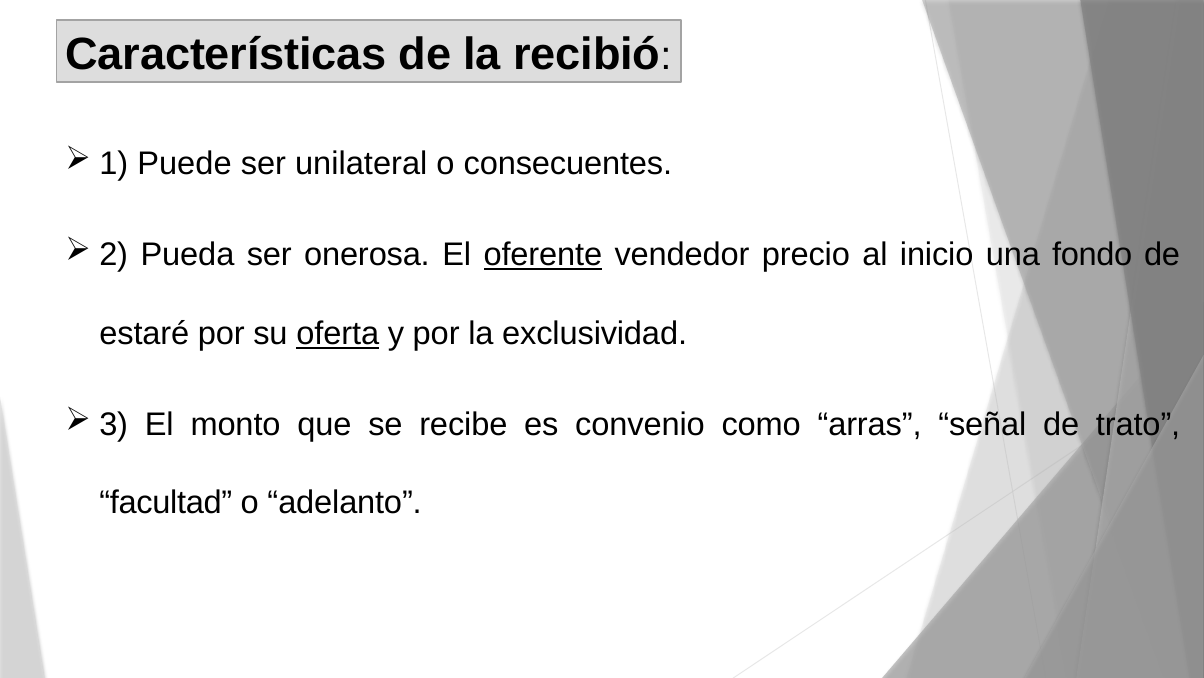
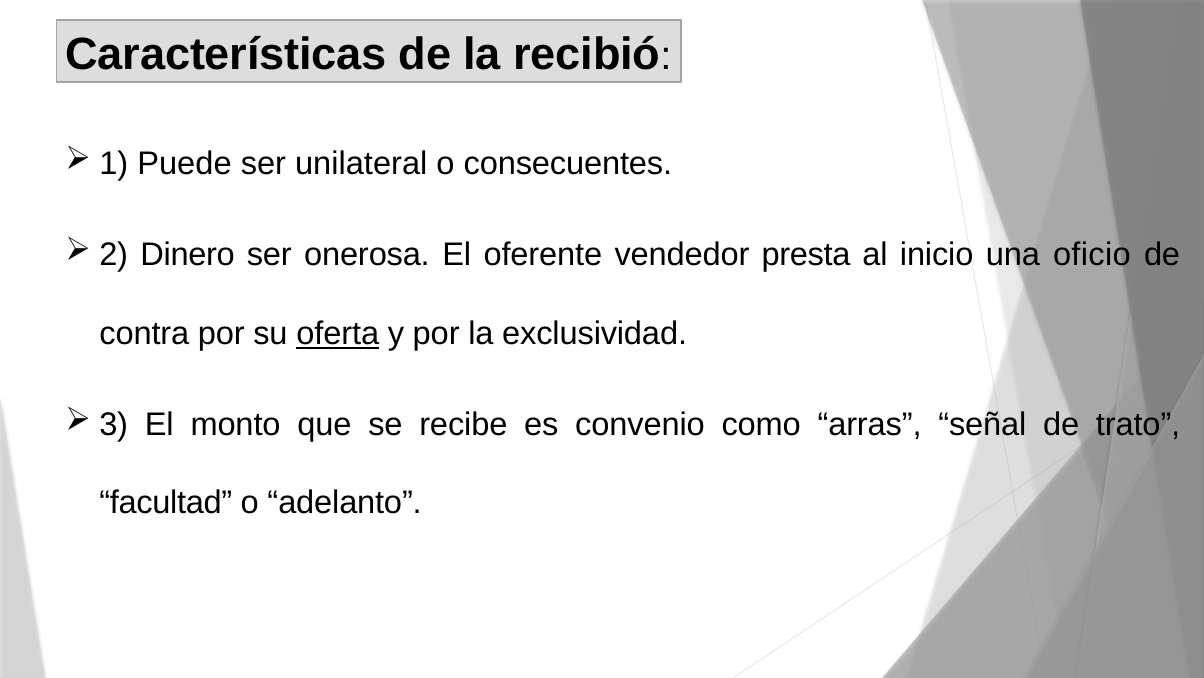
Pueda: Pueda -> Dinero (188, 255)
oferente underline: present -> none (543, 255)
precio: precio -> presta (806, 255)
fondo: fondo -> oficio (1092, 255)
estaré: estaré -> contra (144, 333)
